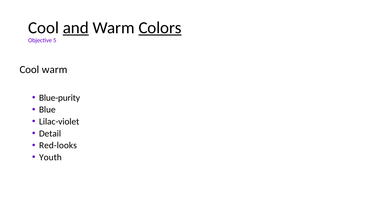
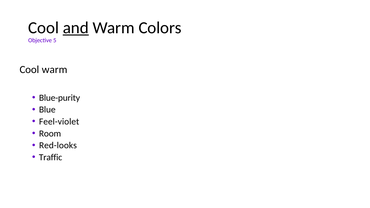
Colors underline: present -> none (160, 28)
Lilac-violet: Lilac-violet -> Feel-violet (59, 122)
Detail: Detail -> Room (50, 134)
Youth: Youth -> Traffic (51, 157)
